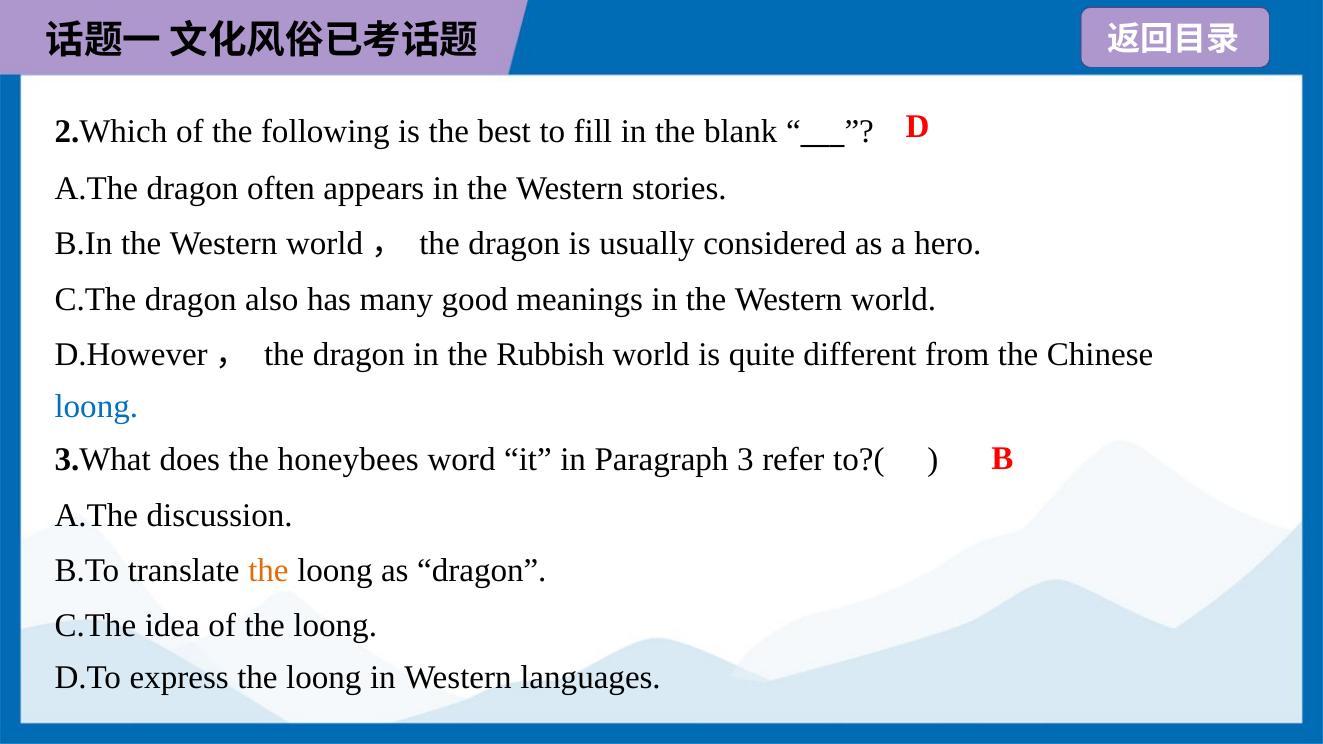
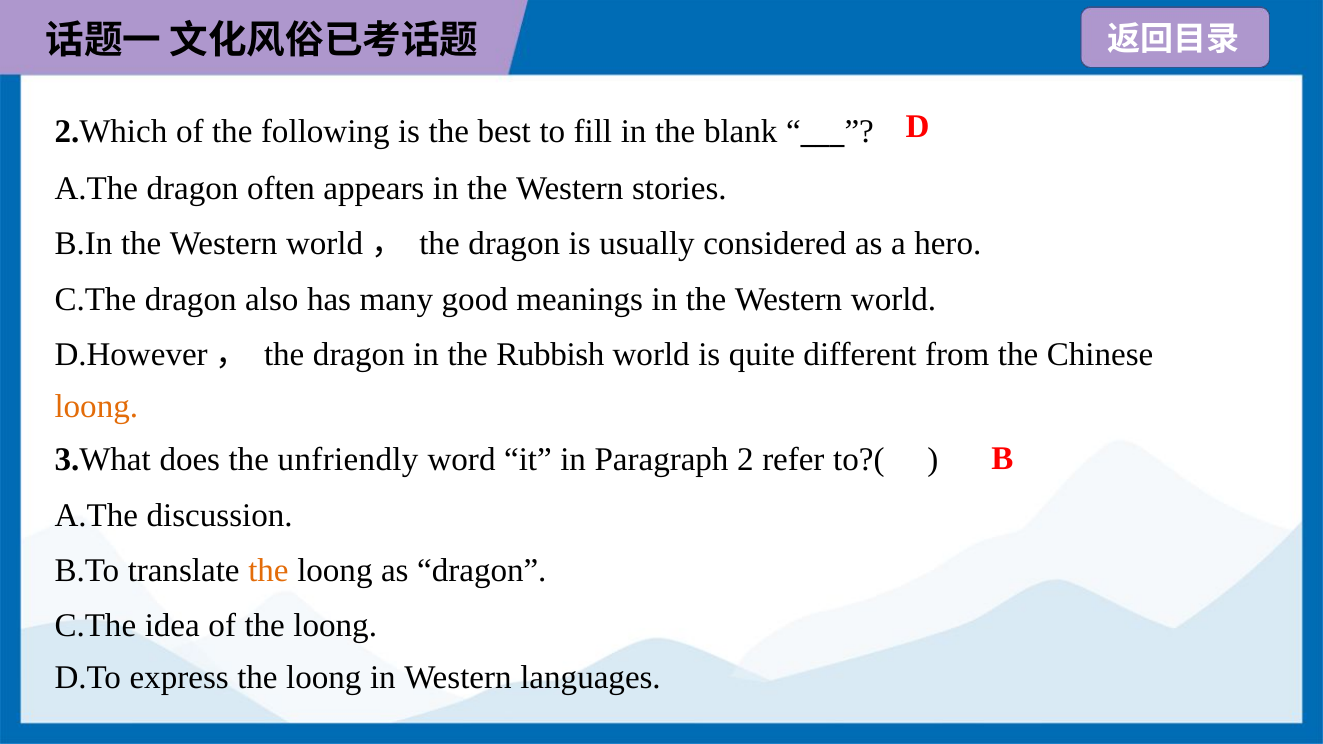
loong colour: blue -> orange (96, 407)
honeybees: honeybees -> unfriendly (348, 460)
3: 3 -> 2 (745, 460)
